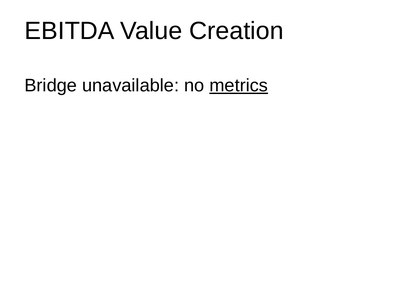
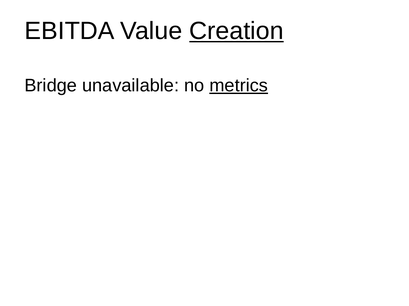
Creation underline: none -> present (236, 31)
